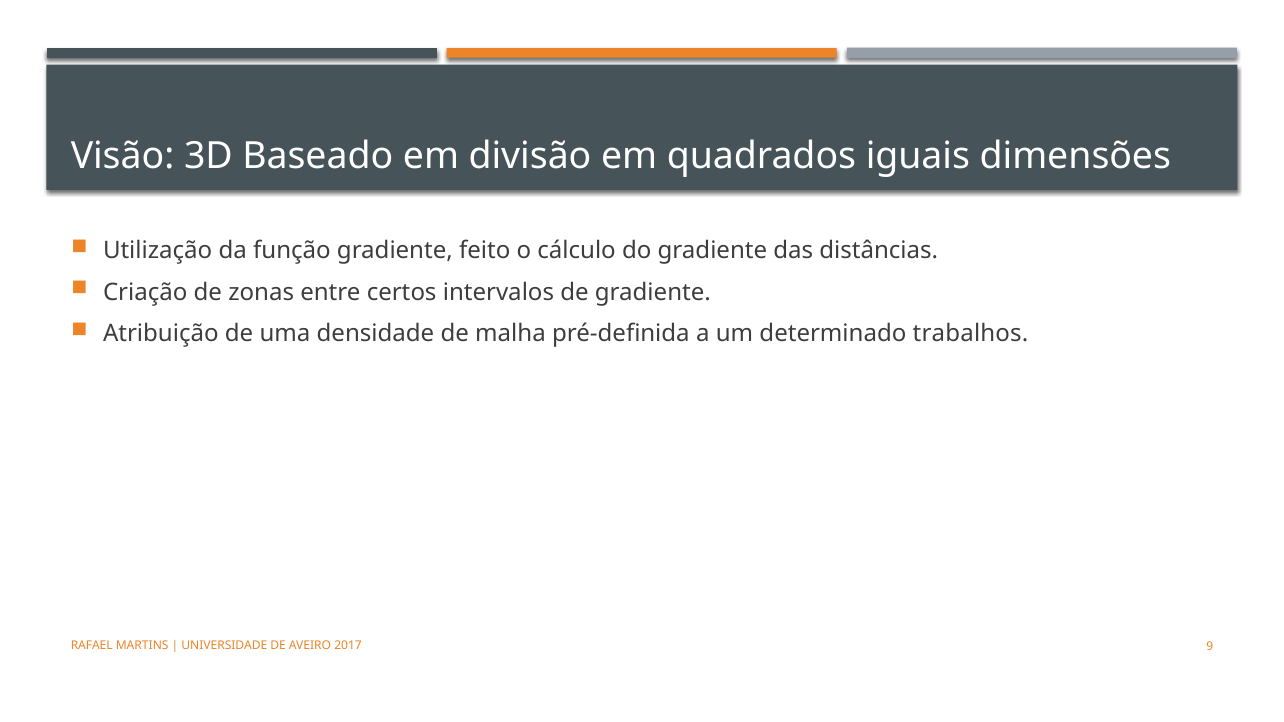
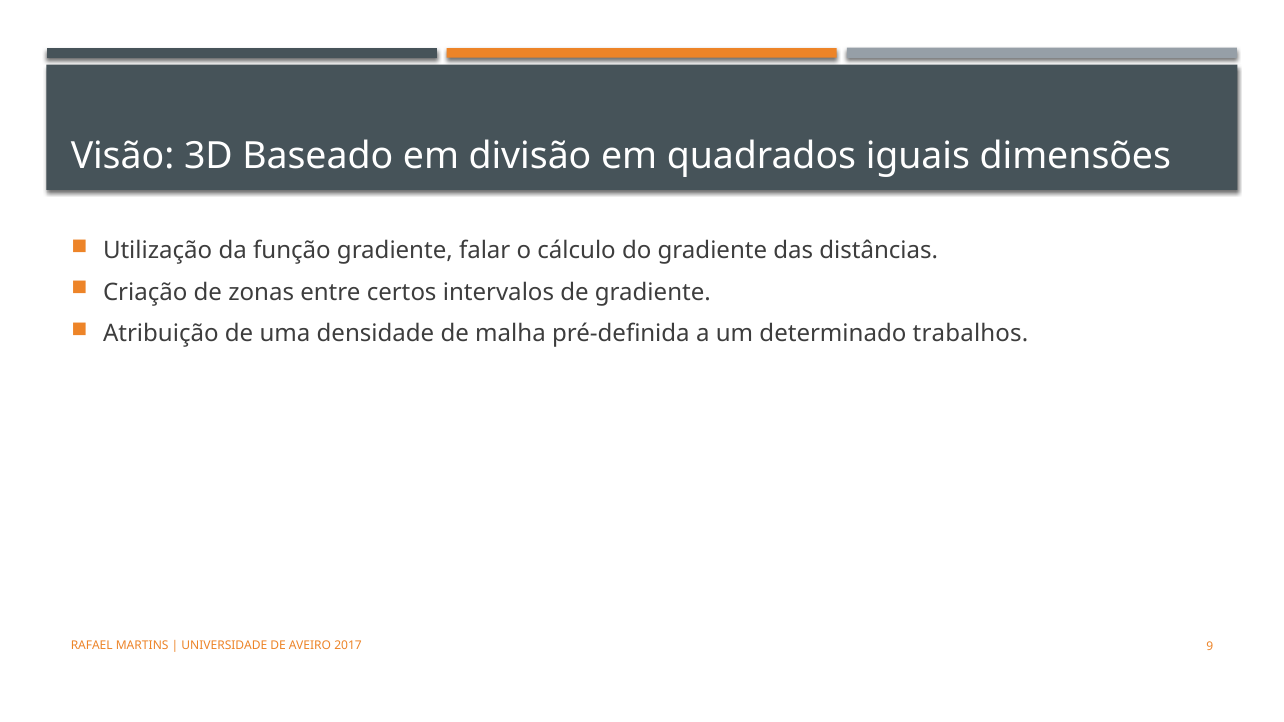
feito: feito -> falar (485, 251)
